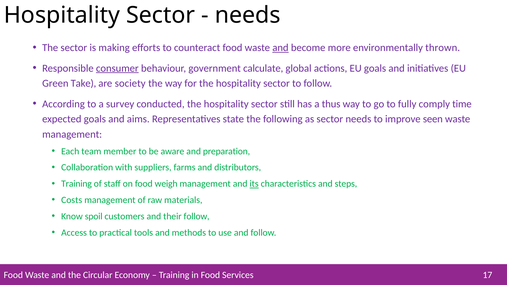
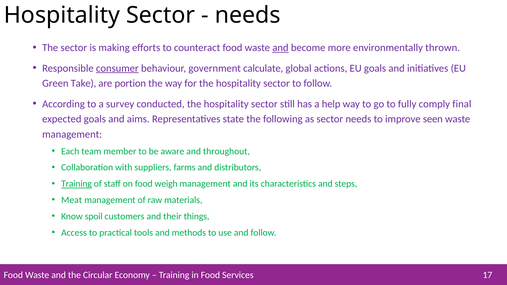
society: society -> portion (130, 84)
thus: thus -> help (331, 104)
time: time -> final (462, 104)
preparation: preparation -> throughout (226, 151)
Training underline: none -> present (77, 184)
its underline: present -> none (254, 184)
Costs: Costs -> Meat (72, 200)
their follow: follow -> things (197, 217)
